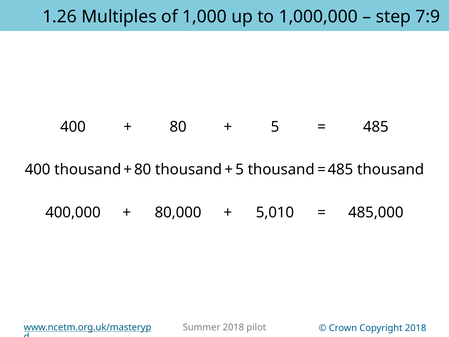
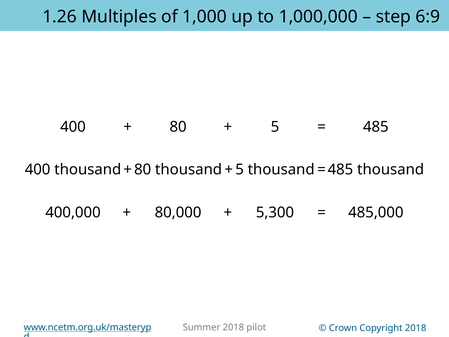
7:9: 7:9 -> 6:9 (428, 17)
5,010: 5,010 -> 5,300 (275, 212)
